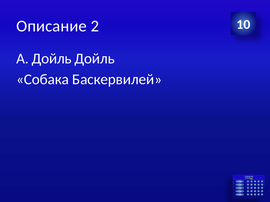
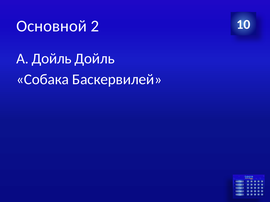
Описание: Описание -> Основной (52, 26)
